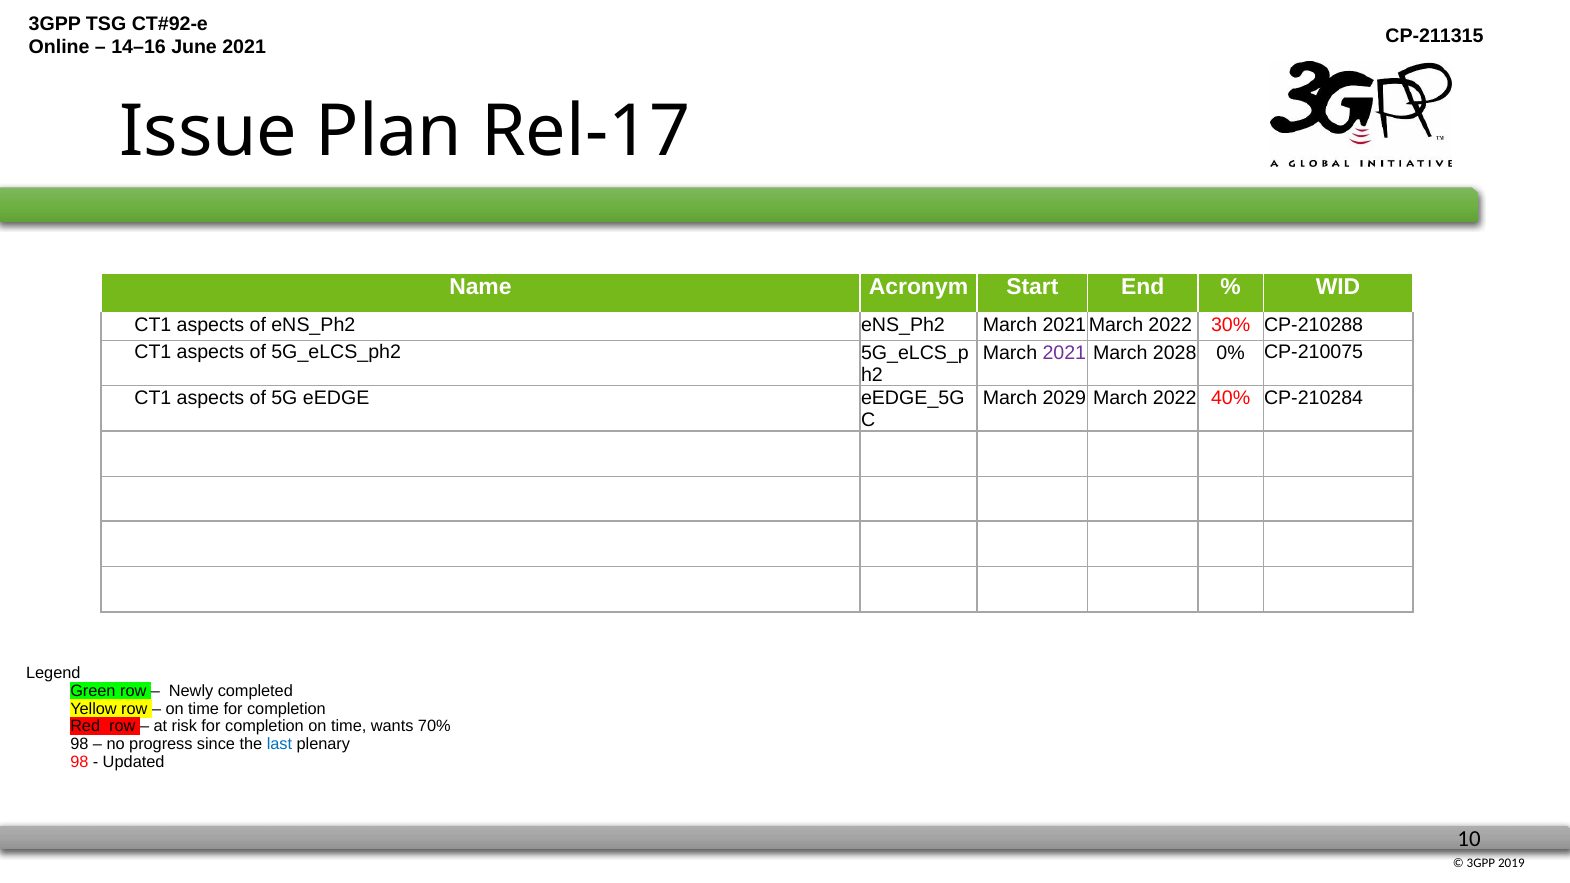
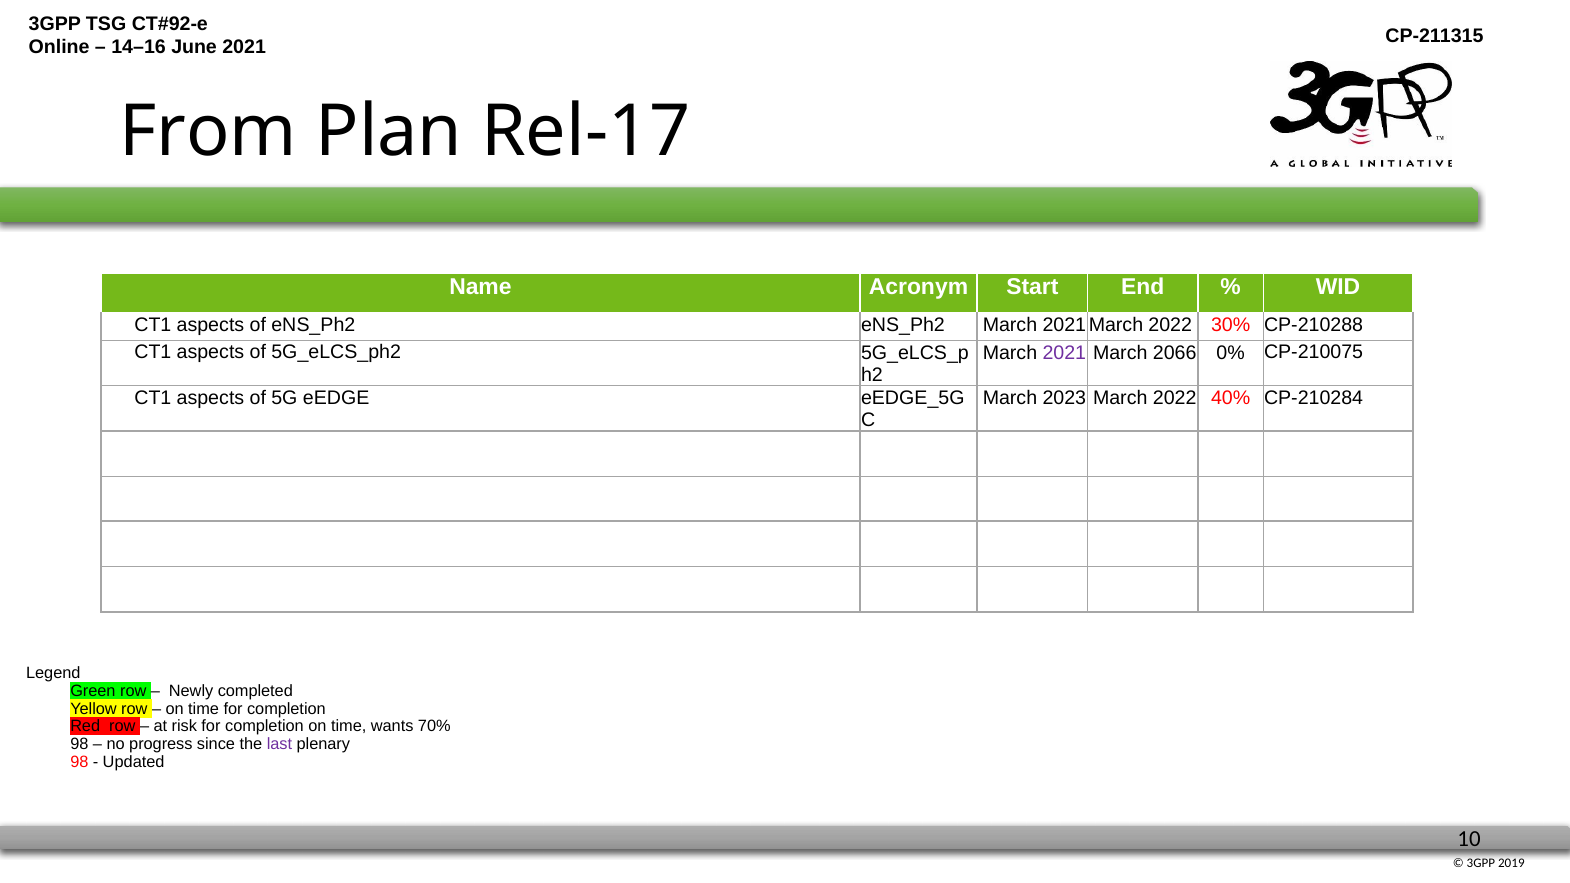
Issue: Issue -> From (208, 132)
2028: 2028 -> 2066 (1175, 353)
2029: 2029 -> 2023 (1064, 398)
last colour: blue -> purple (279, 744)
